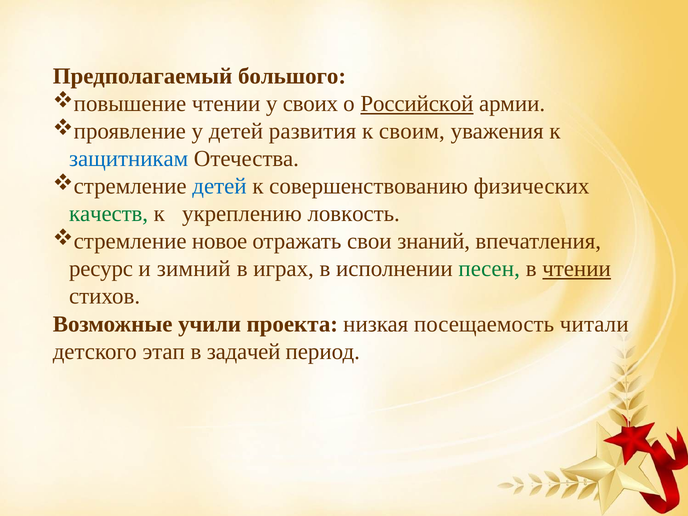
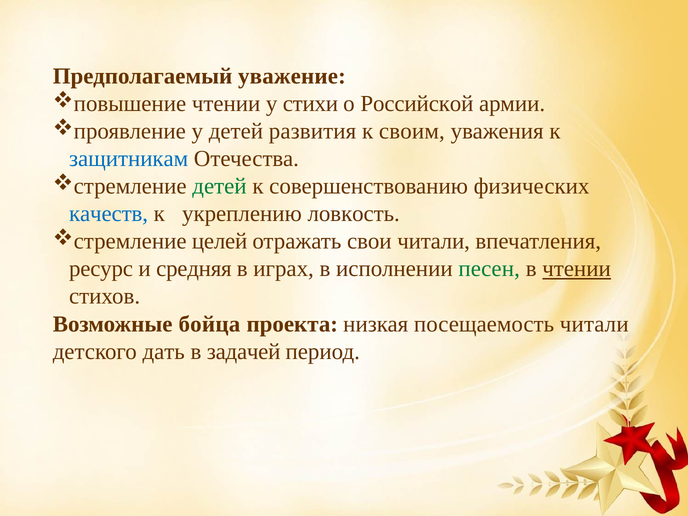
большого: большого -> уважение (292, 76)
своих: своих -> стихи (310, 104)
Российской underline: present -> none (417, 104)
детей colour: blue -> green (220, 186)
качеств colour: green -> blue (109, 214)
новое: новое -> целей (220, 241)
свои знаний: знаний -> читали (434, 241)
зимний: зимний -> средняя (194, 269)
учили: учили -> бойца (209, 324)
этап: этап -> дать (164, 351)
